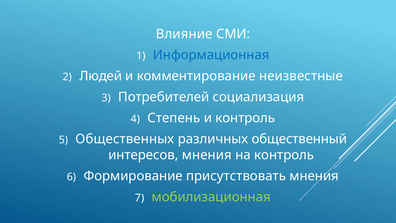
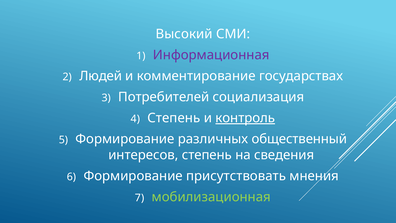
Влияние: Влияние -> Высокий (184, 34)
Информационная colour: blue -> purple (211, 55)
неизвестные: неизвестные -> государствах (301, 76)
контроль underline: none -> present (245, 118)
Общественных: Общественных -> Формирование (125, 139)
интересов мнения: мнения -> степень (207, 155)
на контроль: контроль -> сведения (284, 155)
